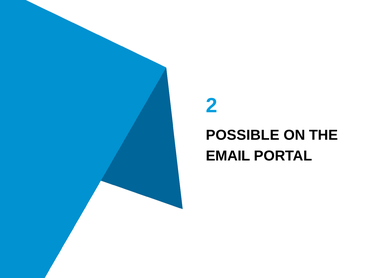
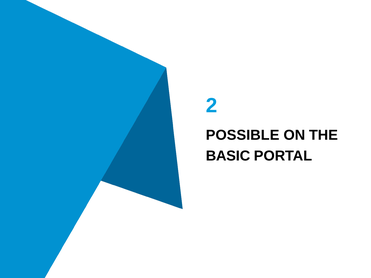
EMAIL: EMAIL -> BASIC (228, 156)
